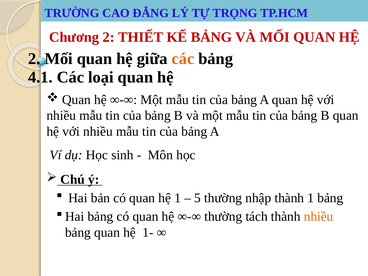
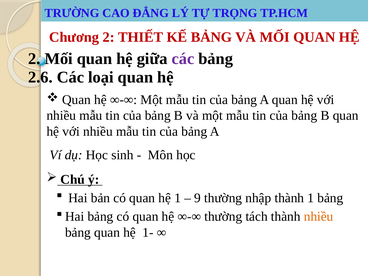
các colour: orange -> purple (183, 59)
4.1: 4.1 -> 2.6 (40, 77)
5: 5 -> 9 (198, 198)
